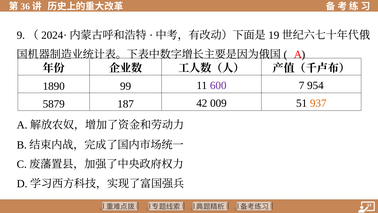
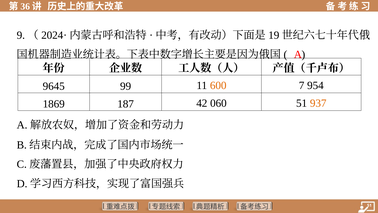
1890: 1890 -> 9645 (54, 86)
600 colour: purple -> orange (218, 85)
5879: 5879 -> 1869 (54, 104)
009: 009 -> 060 (218, 103)
